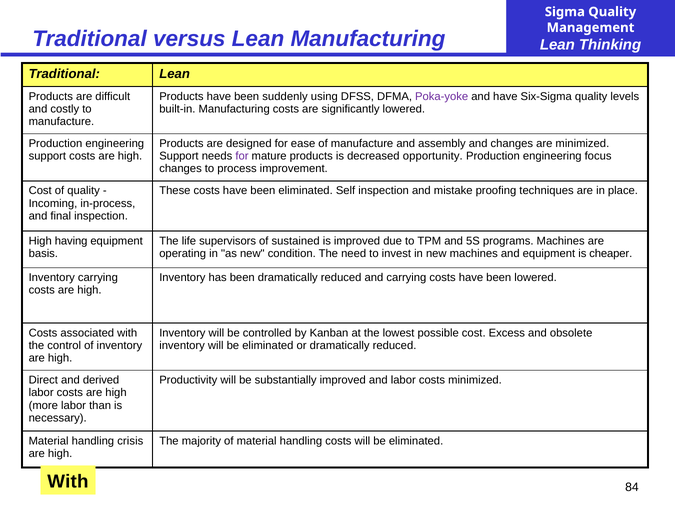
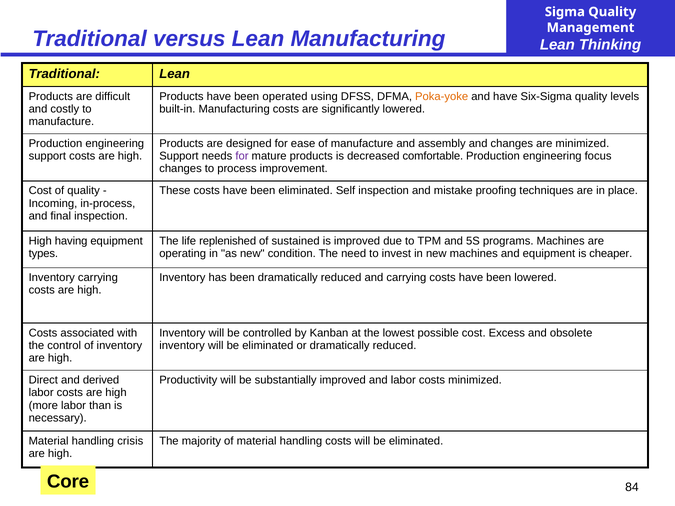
suddenly: suddenly -> operated (285, 96)
Poka-yoke colour: purple -> orange (442, 96)
opportunity: opportunity -> comfortable (433, 156)
supervisors: supervisors -> replenished (228, 241)
basis: basis -> types (43, 254)
With: With -> Core (68, 482)
